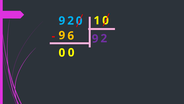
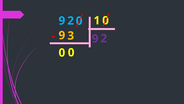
6: 6 -> 3 (71, 36)
